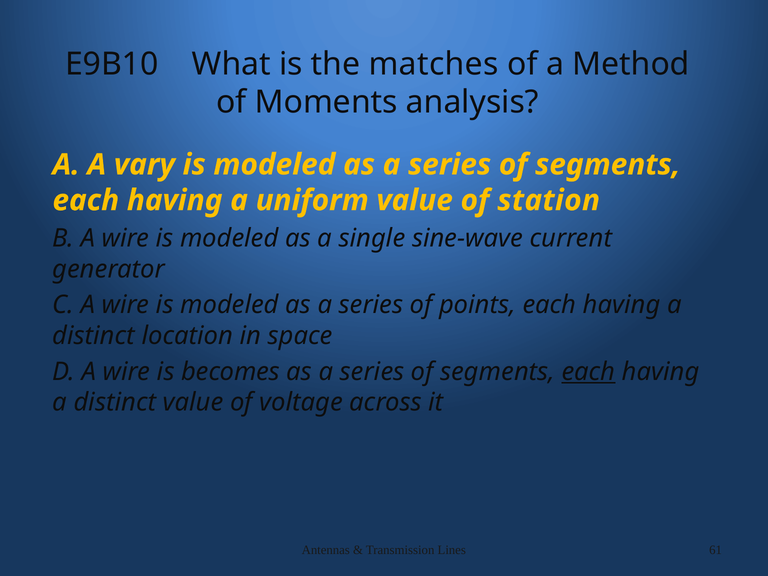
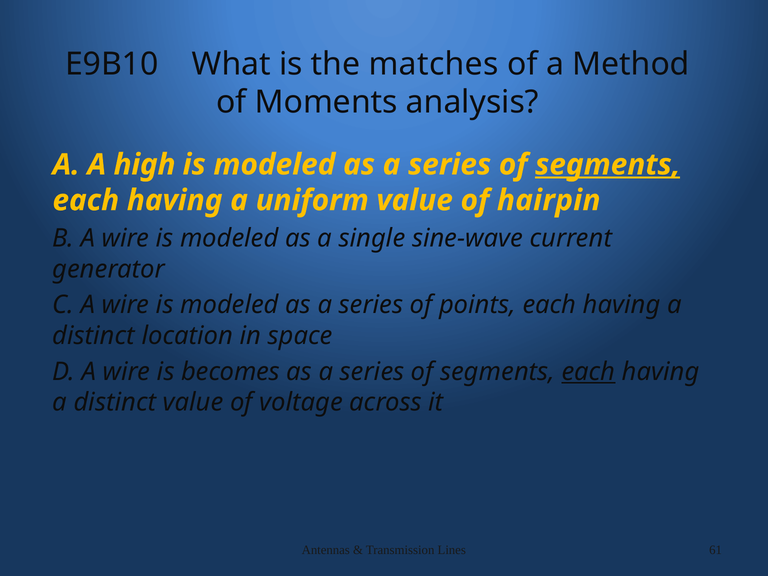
vary: vary -> high (145, 165)
segments underline: none -> present (608, 165)
station: station -> hairpin (549, 200)
